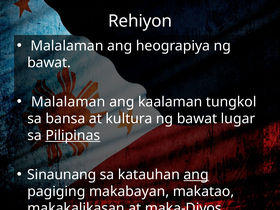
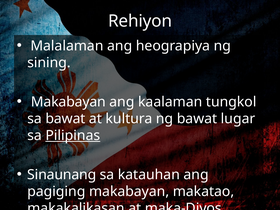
bawat: bawat -> sining (49, 63)
Malalaman: Malalaman -> Makabayan (68, 102)
sa bansa: bansa -> bawat (65, 119)
ang underline: present -> none (196, 175)
